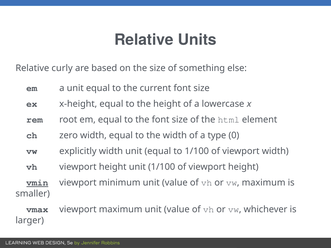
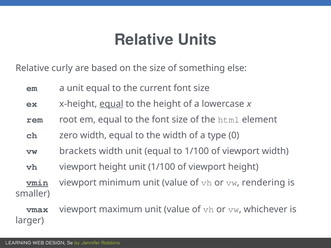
equal underline: none -> present (111, 104)
explicitly: explicitly -> brackets (78, 151)
maximum: maximum -> rendering (264, 183)
